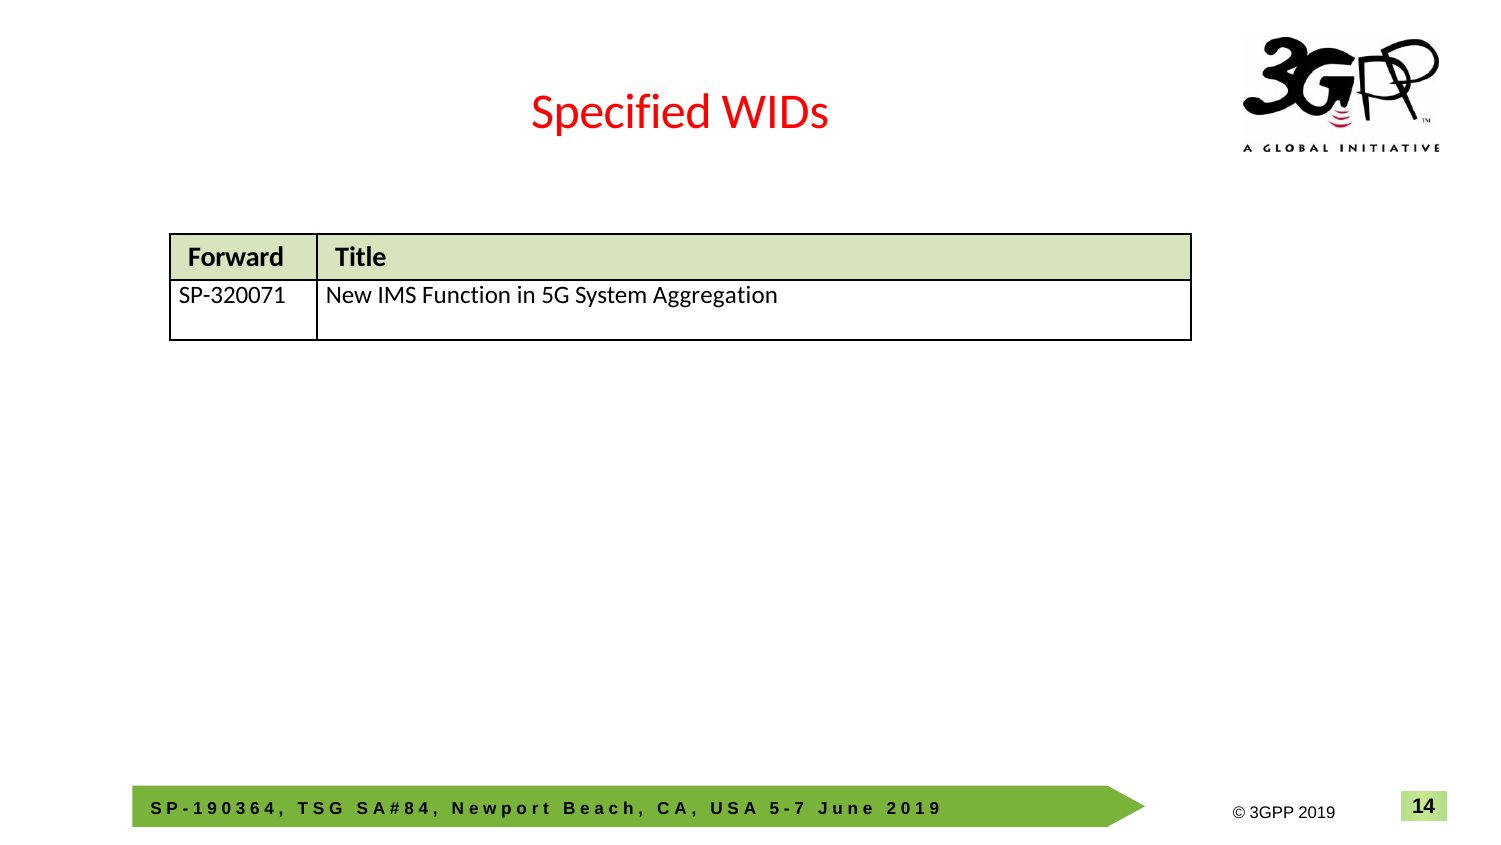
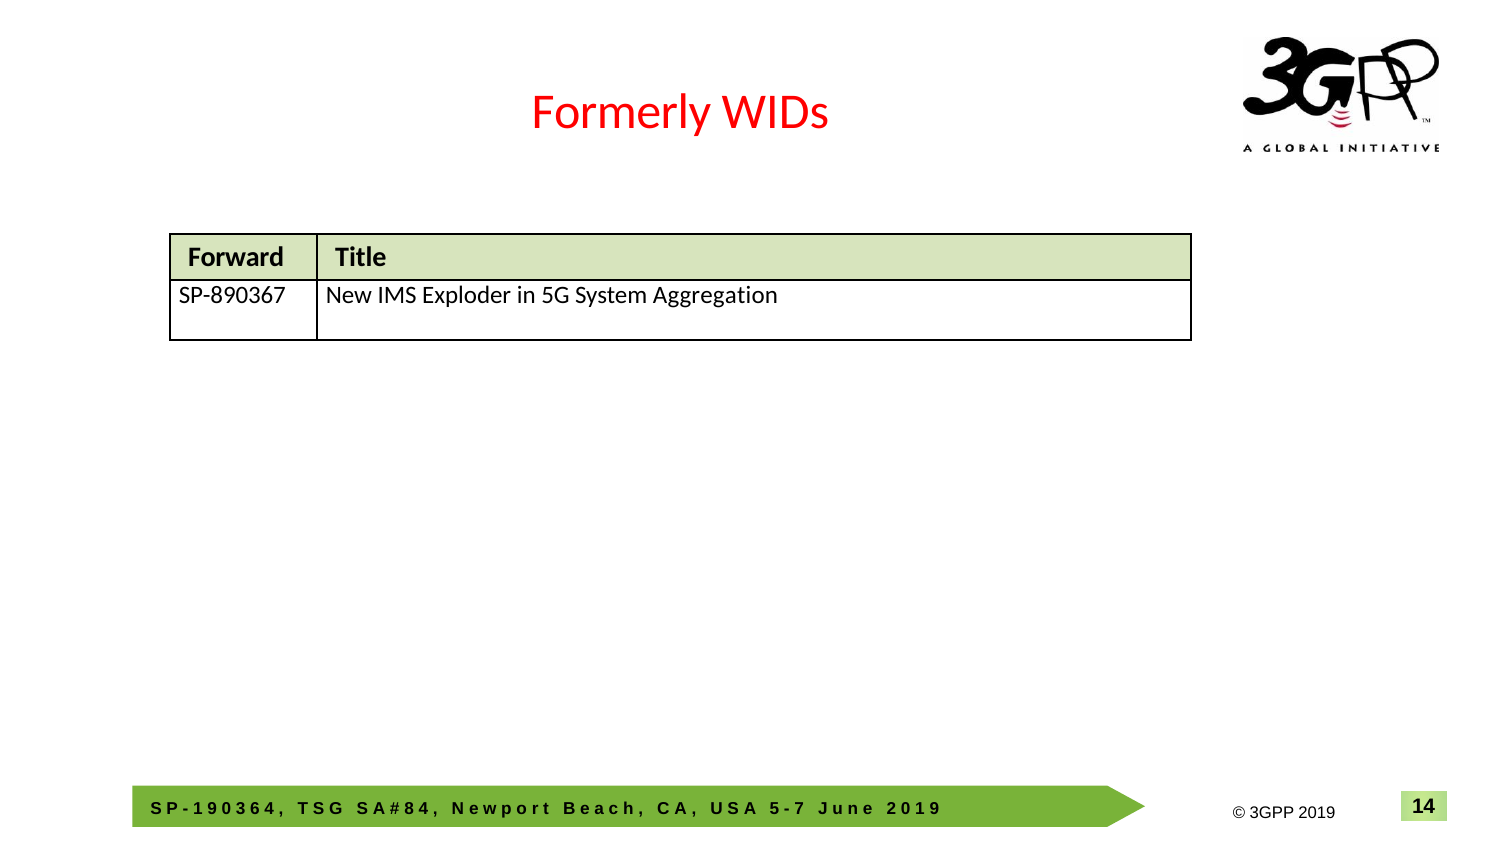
Specified: Specified -> Formerly (621, 112)
SP-320071: SP-320071 -> SP-890367 (232, 295)
Function: Function -> Exploder (467, 295)
